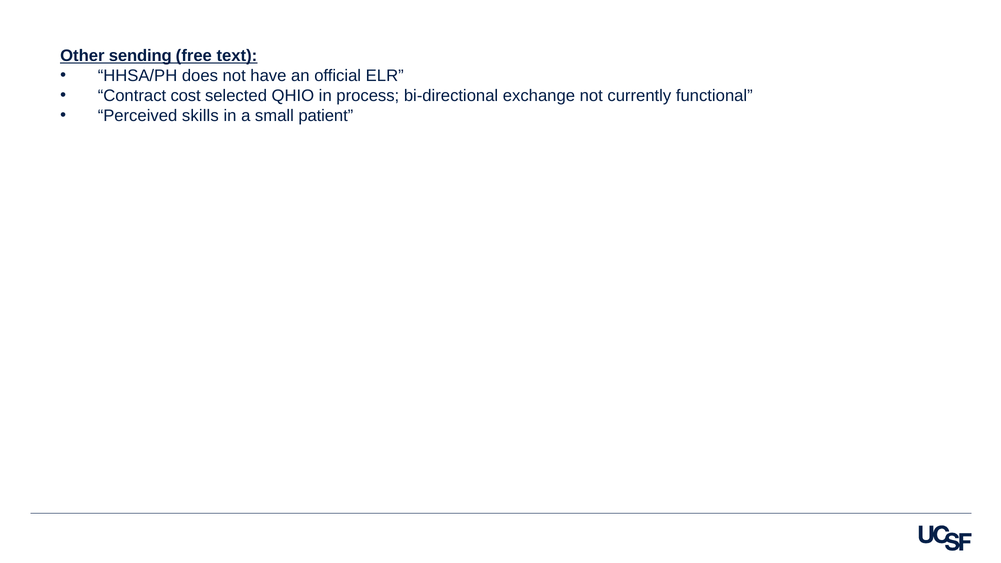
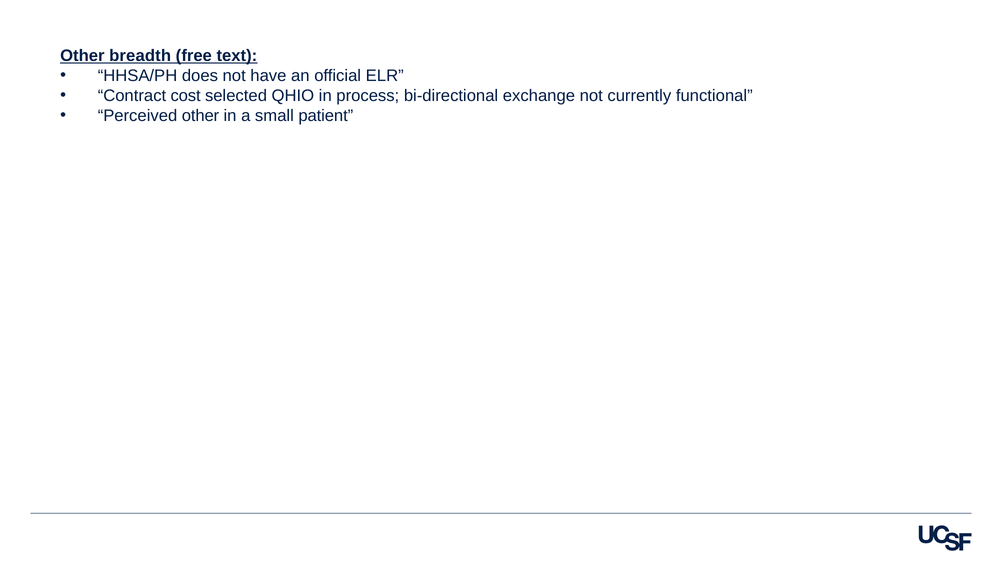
sending: sending -> breadth (140, 56)
Perceived skills: skills -> other (201, 116)
